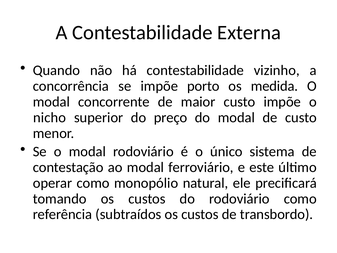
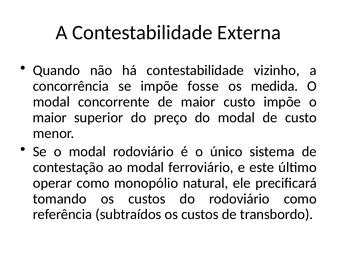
porto: porto -> fosse (203, 86)
nicho: nicho -> maior (50, 117)
